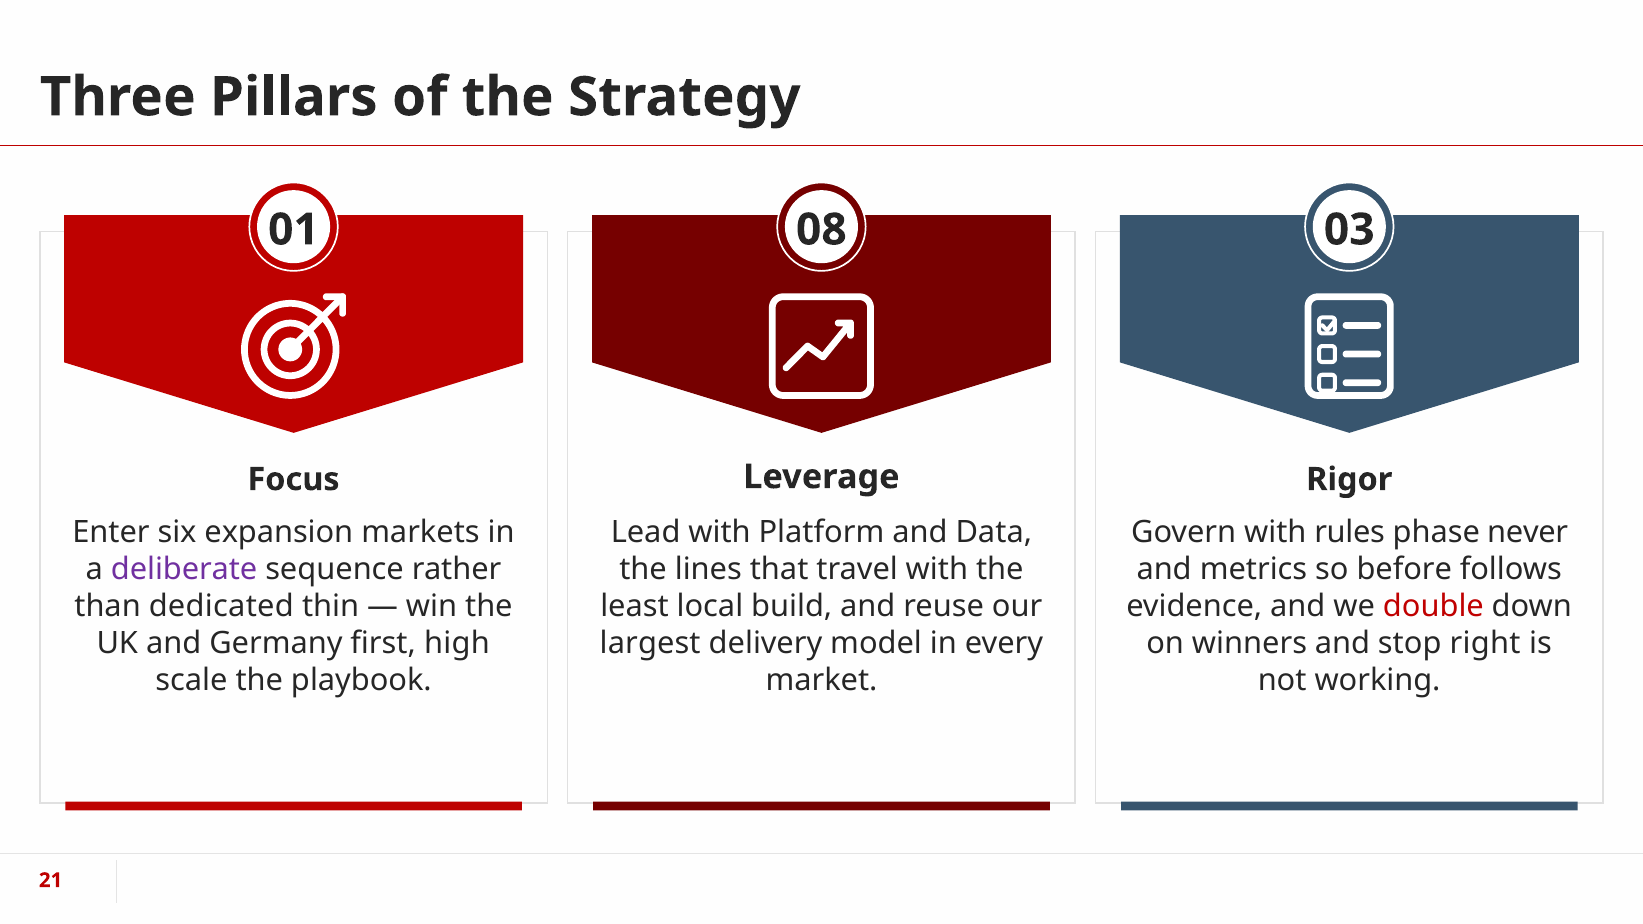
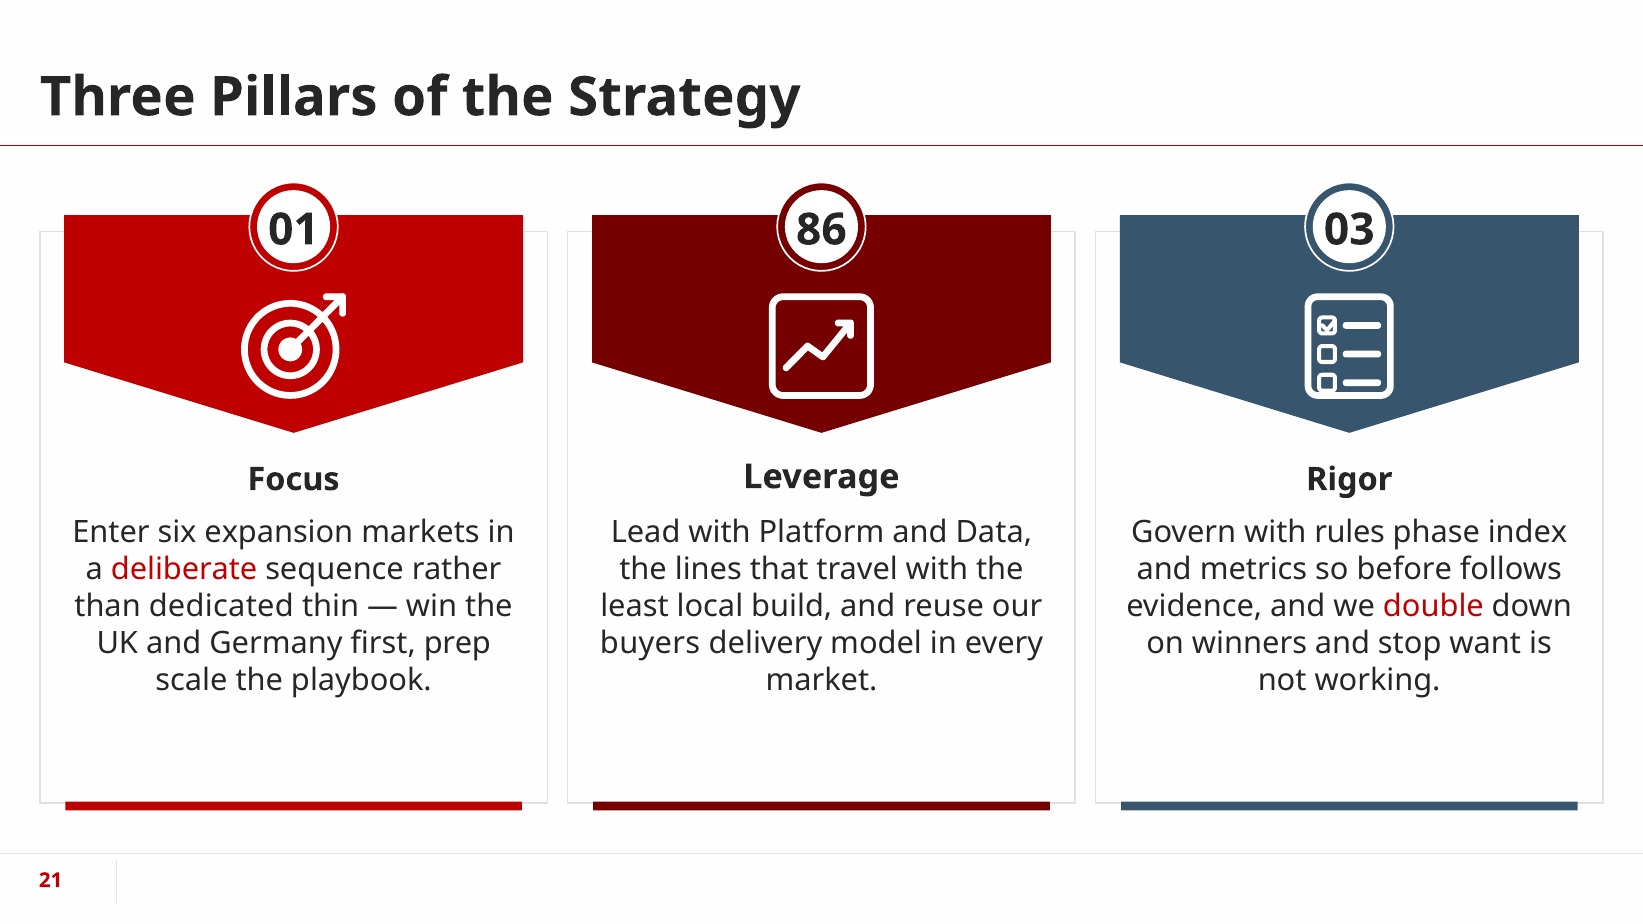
08: 08 -> 86 (821, 230)
never: never -> index (1528, 532)
deliberate colour: purple -> red (184, 569)
high: high -> prep (457, 643)
largest: largest -> buyers (650, 643)
right: right -> want (1485, 643)
